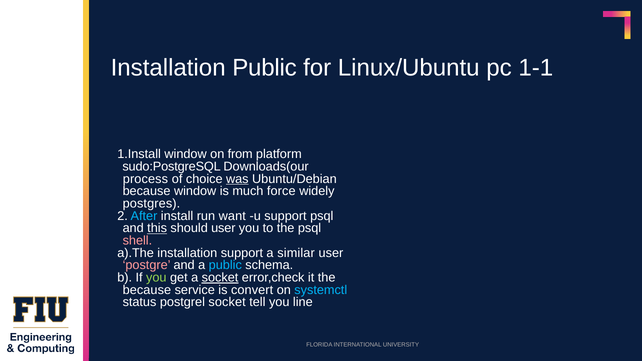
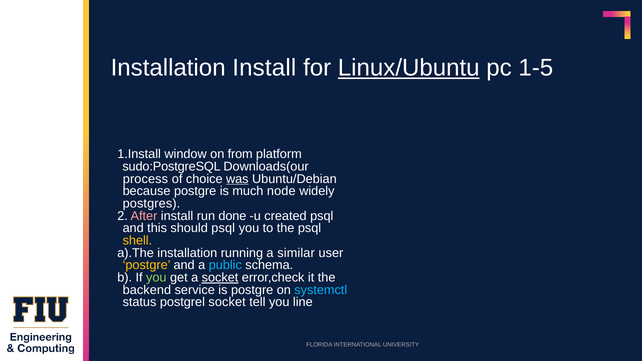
Installation Public: Public -> Install (264, 68)
Linux/Ubuntu underline: none -> present (409, 68)
1-1: 1-1 -> 1-5 (536, 68)
because window: window -> postgre (195, 191)
force: force -> node (281, 191)
After colour: light blue -> pink (144, 216)
want: want -> done (232, 216)
u support: support -> created (285, 216)
this underline: present -> none (157, 228)
should user: user -> psql (223, 228)
shell colour: pink -> yellow (137, 241)
installation support: support -> running (242, 253)
postgre colour: pink -> yellow (147, 265)
because: because -> backend (147, 290)
is convert: convert -> postgre (252, 290)
